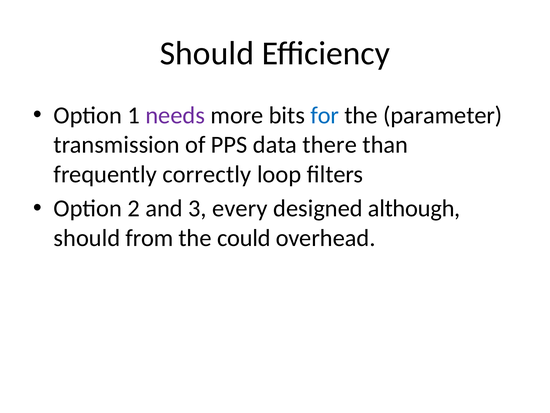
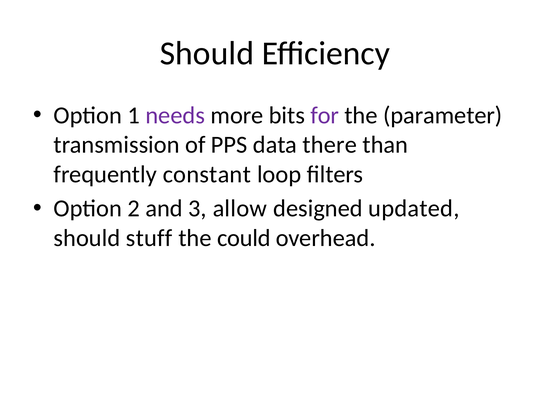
for colour: blue -> purple (325, 115)
correctly: correctly -> constant (207, 174)
every: every -> allow (240, 208)
although: although -> updated (414, 208)
from: from -> stuff (149, 238)
